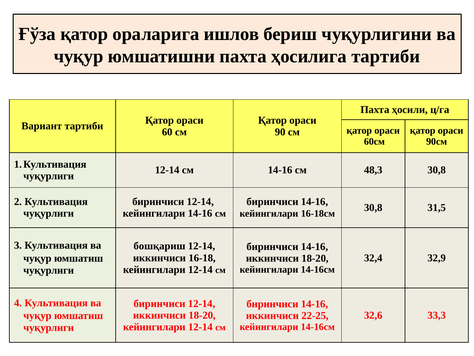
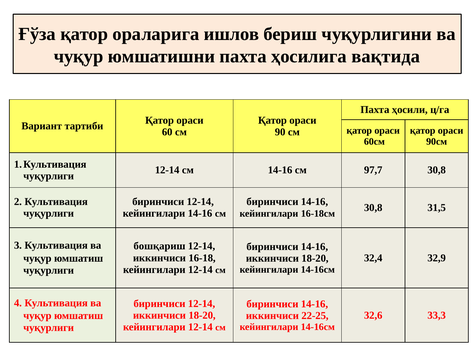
ҳосилига тартиби: тартиби -> вақтида (386, 56)
48,3: 48,3 -> 97,7 (373, 170)
